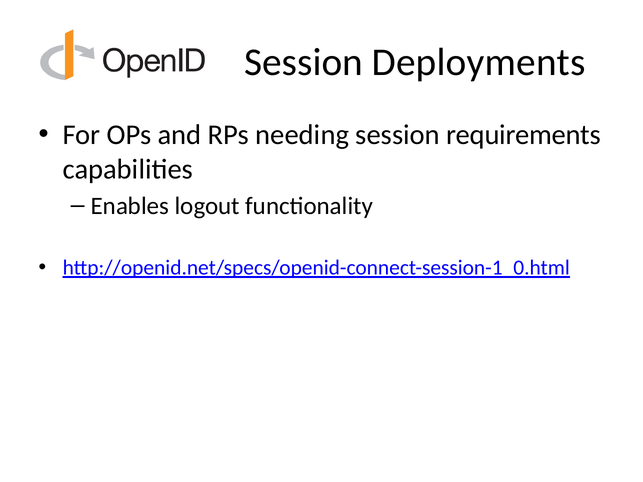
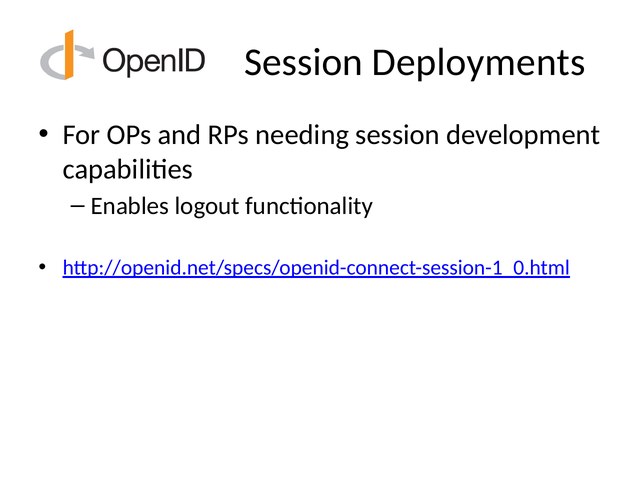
requirements: requirements -> development (523, 135)
